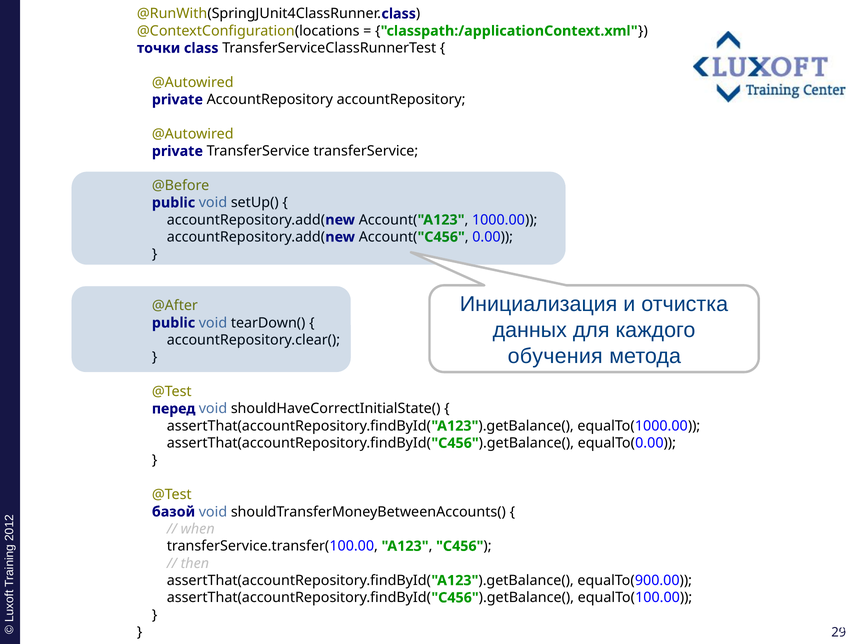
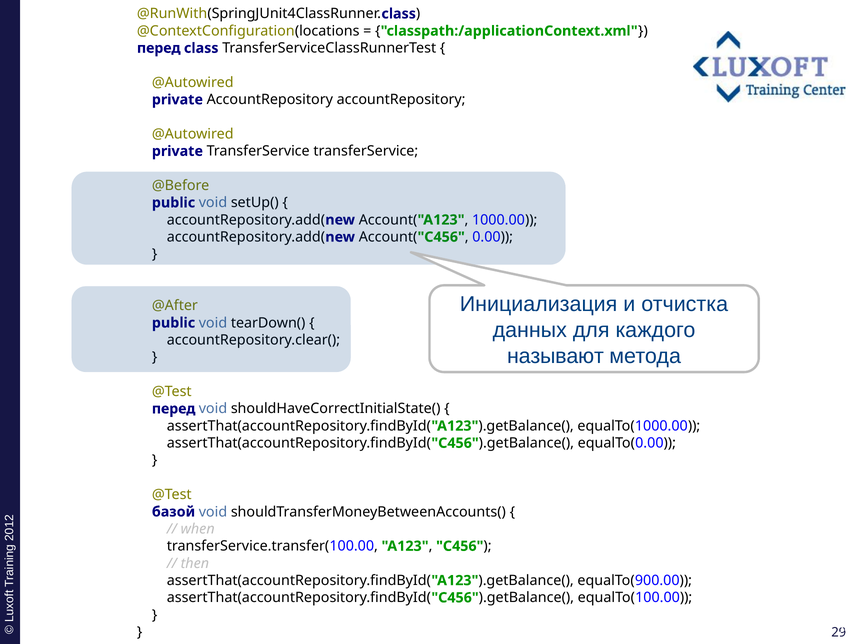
точки: точки -> перед (159, 48)
обучения: обучения -> называют (555, 356)
